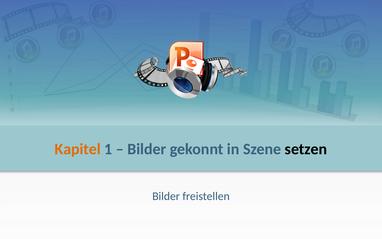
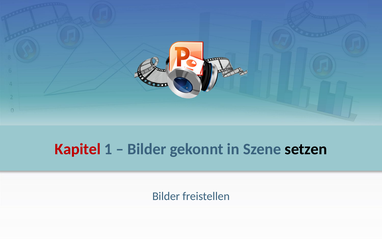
Kapitel colour: orange -> red (78, 149)
